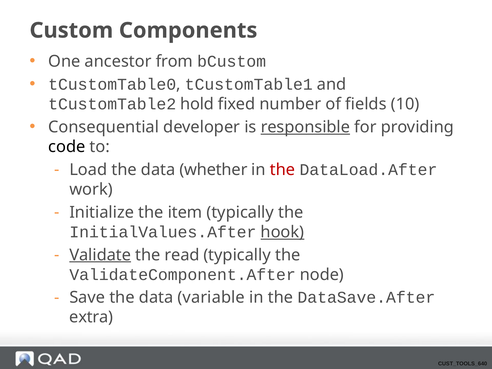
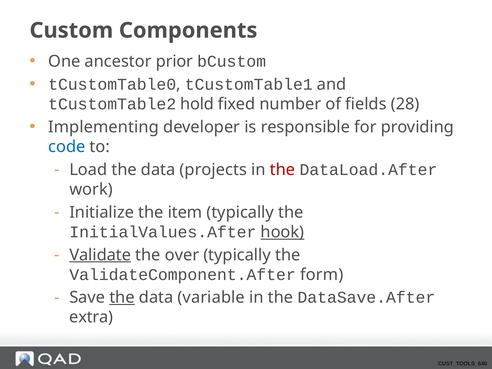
from: from -> prior (174, 61)
10: 10 -> 28 (405, 104)
Consequential: Consequential -> Implementing (104, 127)
responsible underline: present -> none (305, 127)
code colour: black -> blue (67, 147)
whether: whether -> projects (213, 170)
read: read -> over (182, 255)
node: node -> form (322, 275)
the underline: none -> present (122, 298)
